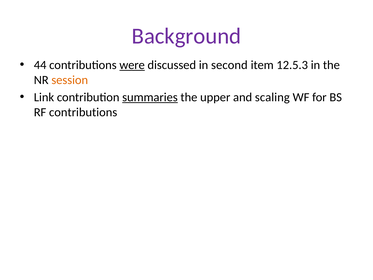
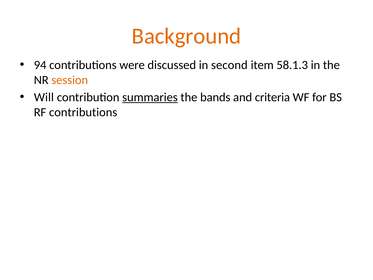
Background colour: purple -> orange (186, 36)
44: 44 -> 94 (40, 65)
were underline: present -> none (132, 65)
12.5.3: 12.5.3 -> 58.1.3 (292, 65)
Link: Link -> Will (44, 97)
upper: upper -> bands (215, 97)
scaling: scaling -> criteria (272, 97)
